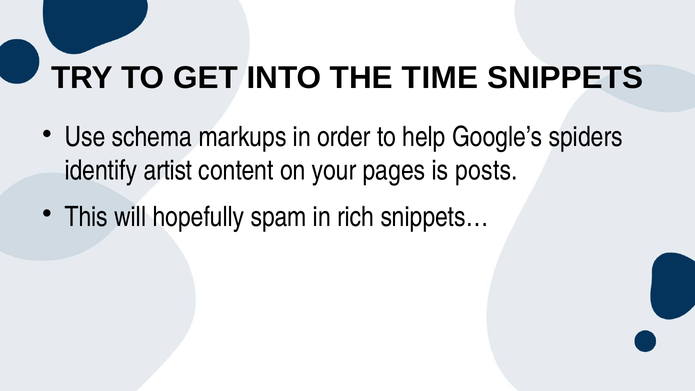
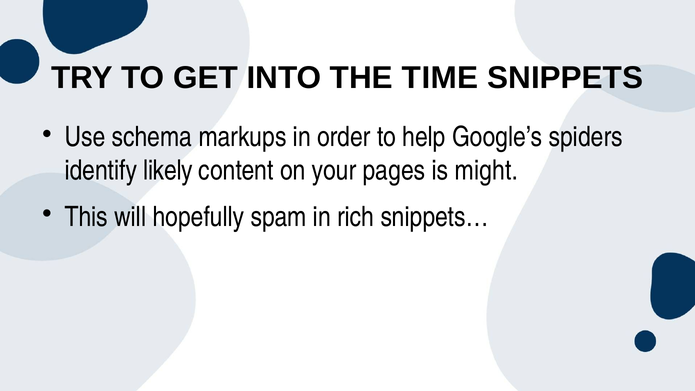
artist: artist -> likely (168, 171)
posts: posts -> might (487, 171)
